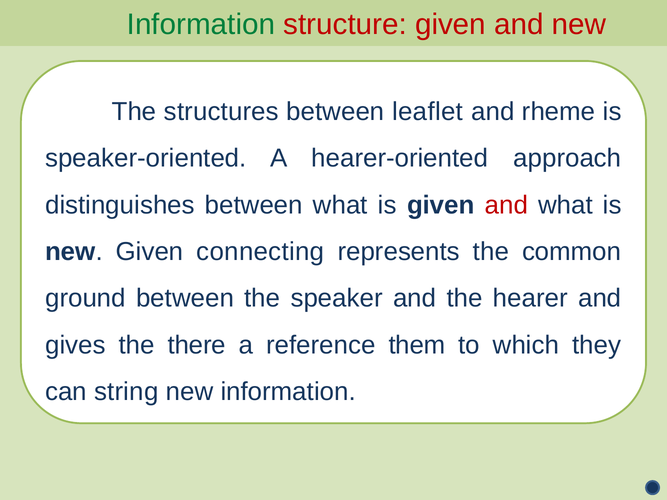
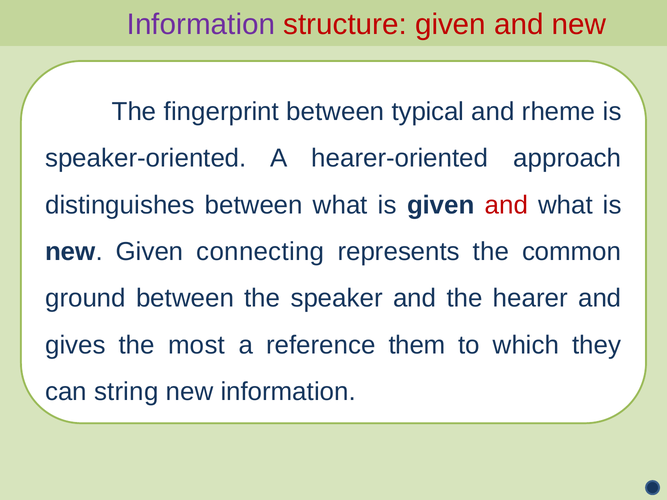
Information colour: green -> purple (201, 25)
structures: structures -> fingerprint (221, 112)
leaflet: leaflet -> typical (428, 112)
there: there -> most (197, 345)
